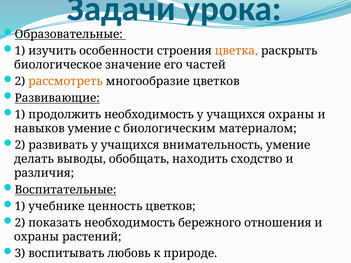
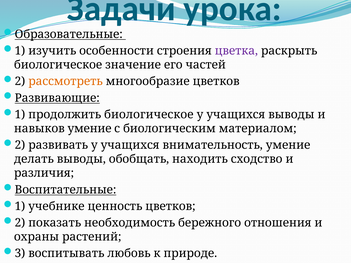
цветка colour: orange -> purple (236, 51)
продолжить необходимость: необходимость -> биологическое (149, 115)
учащихся охраны: охраны -> выводы (291, 115)
